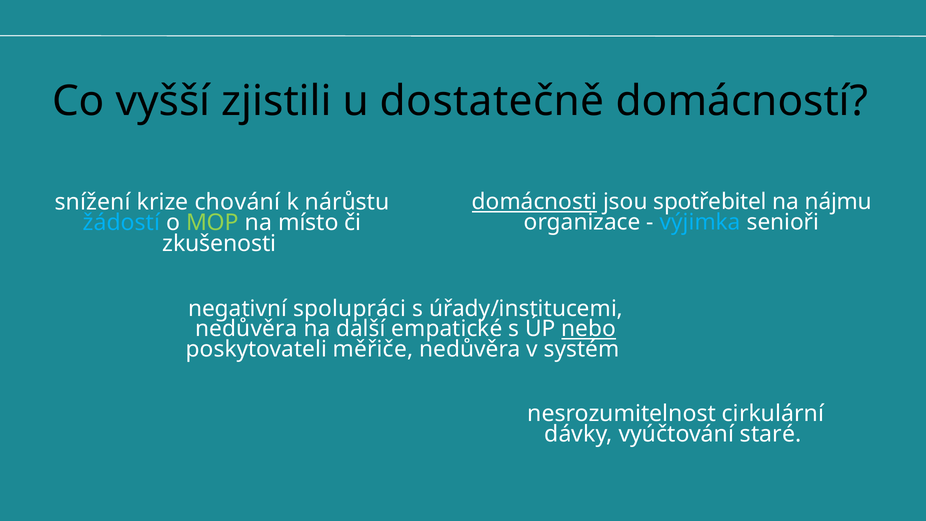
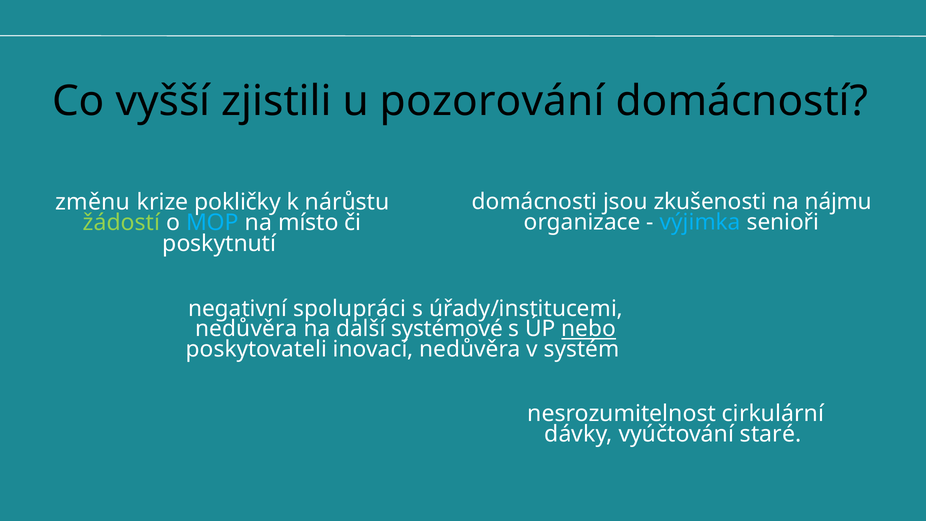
dostatečně: dostatečně -> pozorování (492, 101)
snížení: snížení -> změnu (93, 202)
chování: chování -> pokličky (238, 202)
domácnosti underline: present -> none (534, 202)
spotřebitel: spotřebitel -> zkušenosti (710, 202)
žádostí colour: light blue -> light green (122, 223)
MOP colour: light green -> light blue (212, 223)
zkušenosti: zkušenosti -> poskytnutí (219, 244)
empatické: empatické -> systémové (447, 329)
měřiče: měřiče -> inovací (373, 349)
